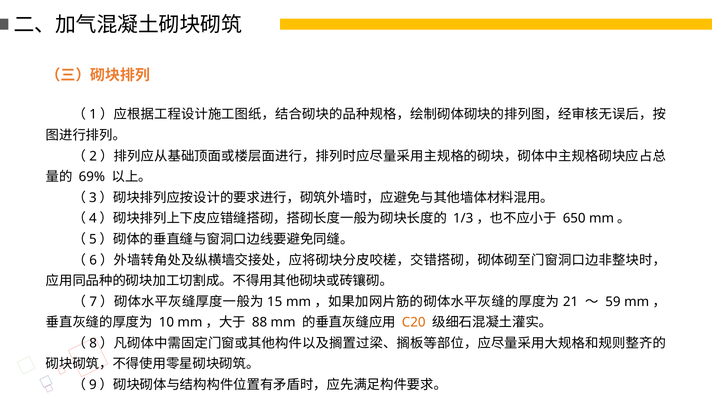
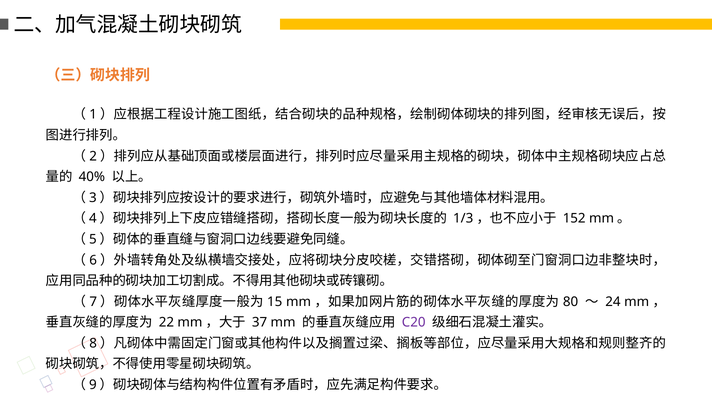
69%: 69% -> 40% (92, 177)
650: 650 -> 152 (574, 219)
21: 21 -> 80 (571, 302)
59: 59 -> 24 (613, 302)
10: 10 -> 22 (166, 323)
88: 88 -> 37 (260, 323)
C20 colour: orange -> purple (414, 323)
